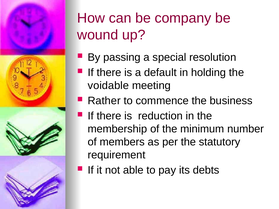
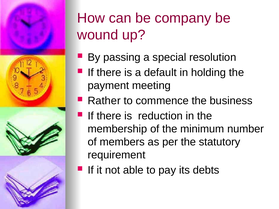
voidable: voidable -> payment (108, 86)
